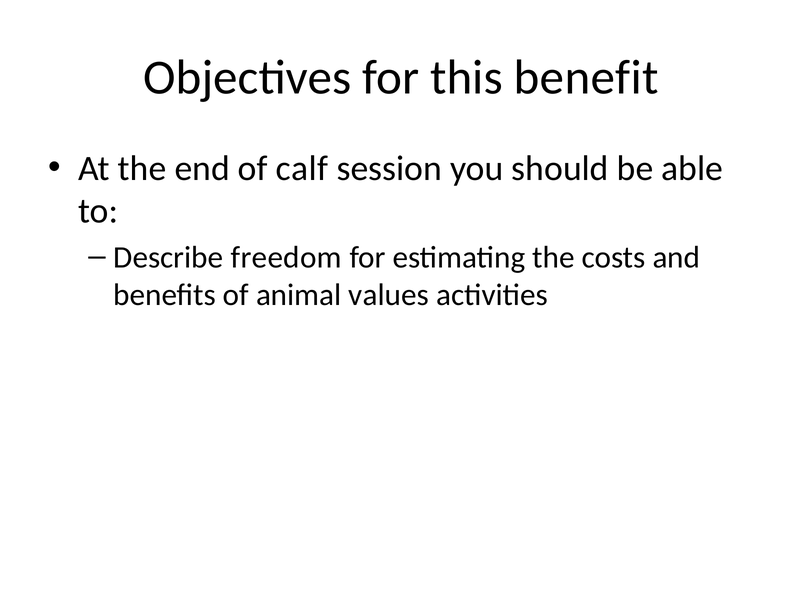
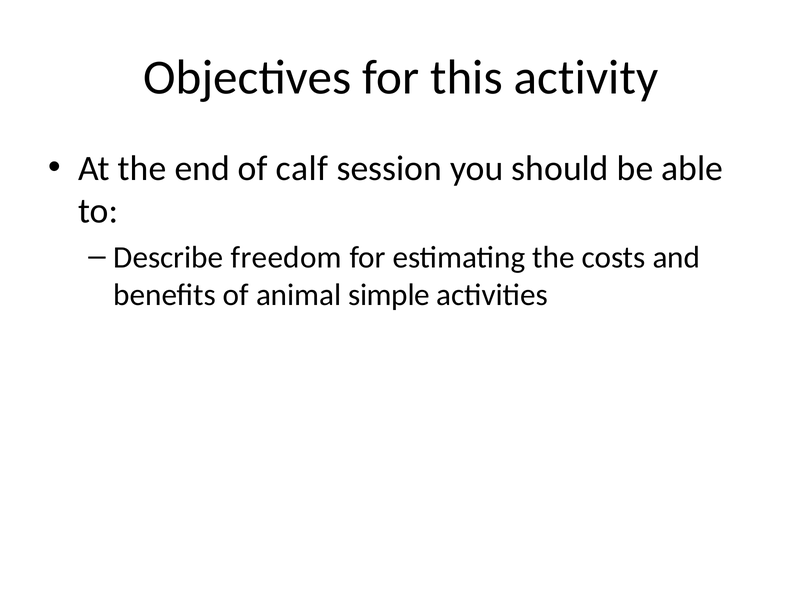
benefit: benefit -> activity (586, 78)
values: values -> simple (389, 295)
